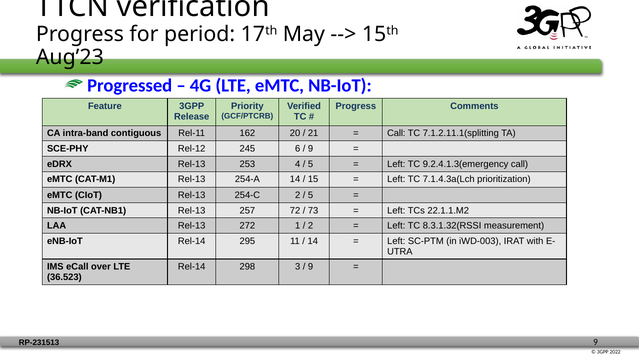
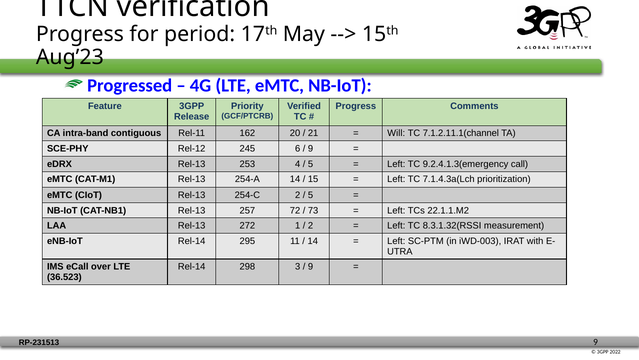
Call: Call -> Will (396, 133)
7.1.2.11.1(splitting: 7.1.2.11.1(splitting -> 7.1.2.11.1(channel (461, 133)
